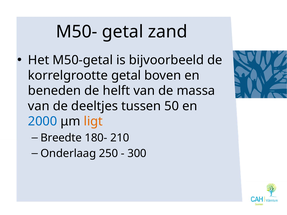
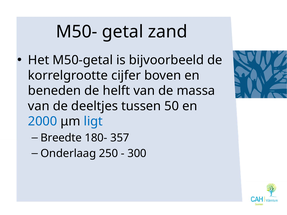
korrelgrootte getal: getal -> cijfer (126, 76)
ligt colour: orange -> blue (93, 122)
210: 210 -> 357 (120, 138)
